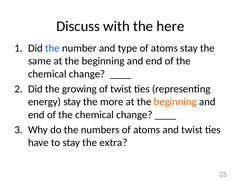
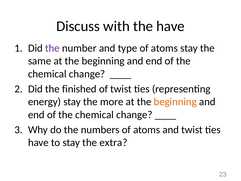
the here: here -> have (171, 26)
the colour: blue -> purple (52, 48)
growing: growing -> finished (79, 89)
